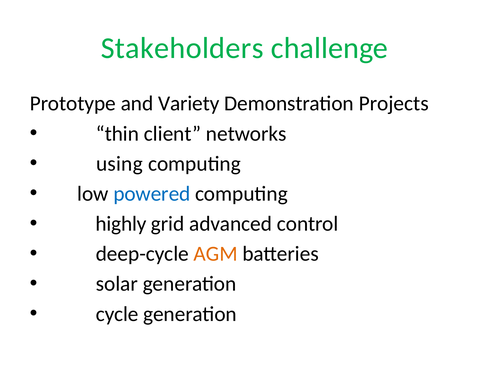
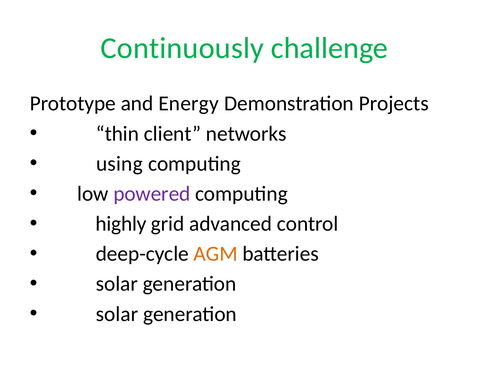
Stakeholders: Stakeholders -> Continuously (182, 48)
Variety: Variety -> Energy (189, 104)
powered colour: blue -> purple (152, 194)
cycle: cycle -> solar (117, 314)
